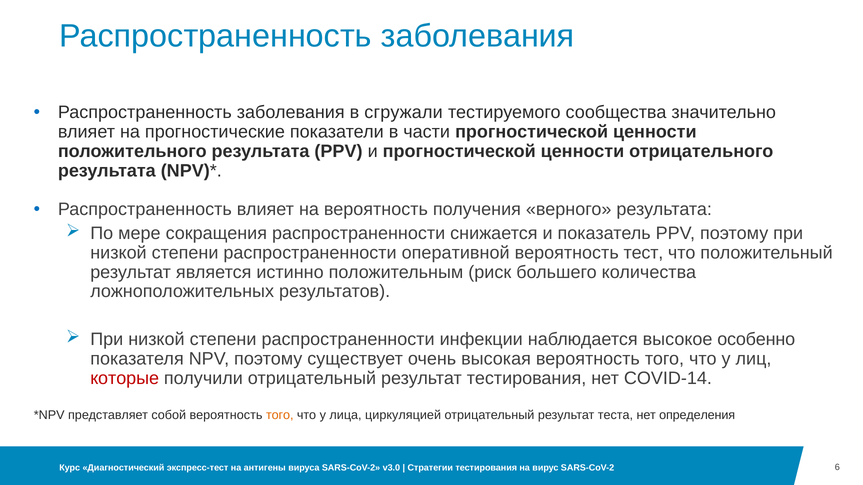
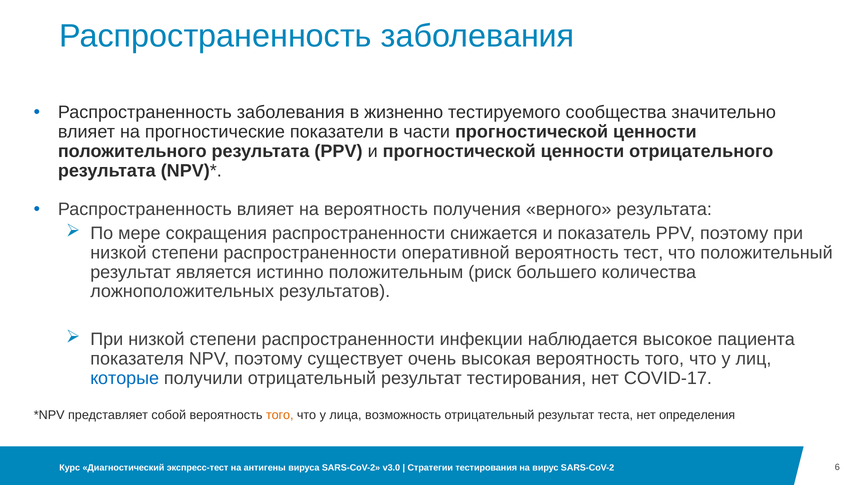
сгружали: сгружали -> жизненно (404, 113)
особенно: особенно -> пациента (756, 340)
которые colour: red -> blue (125, 378)
COVID-14: COVID-14 -> COVID-17 (668, 378)
циркуляцией: циркуляцией -> возможность (403, 415)
